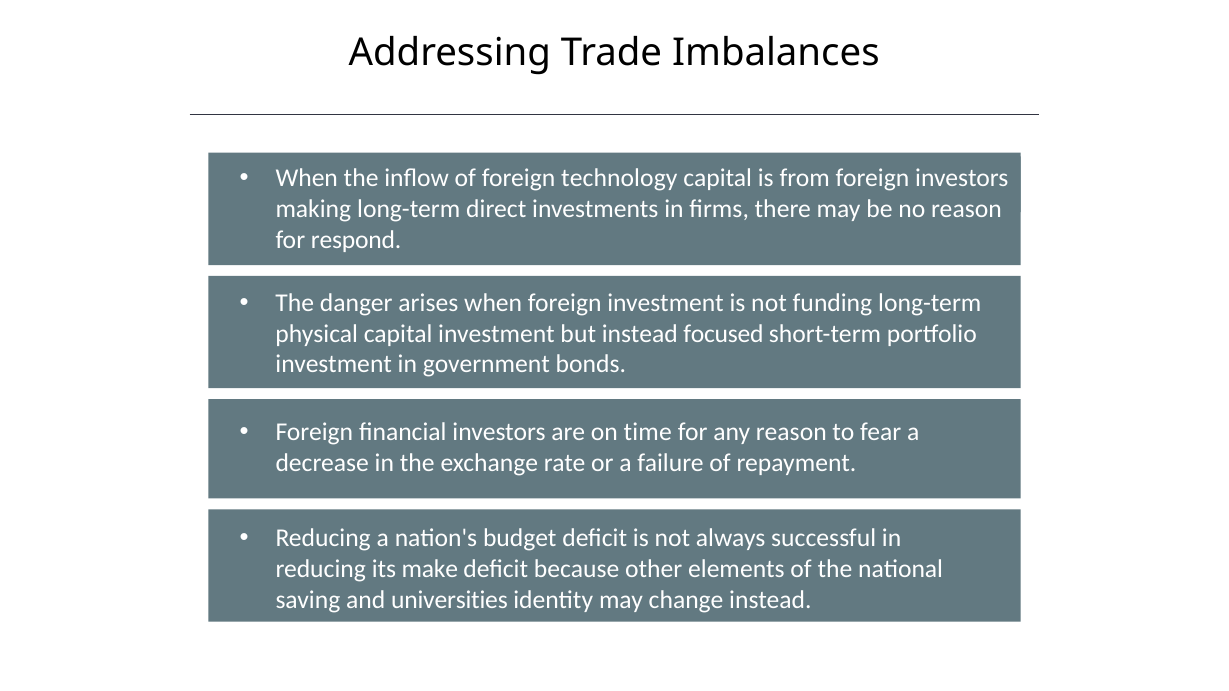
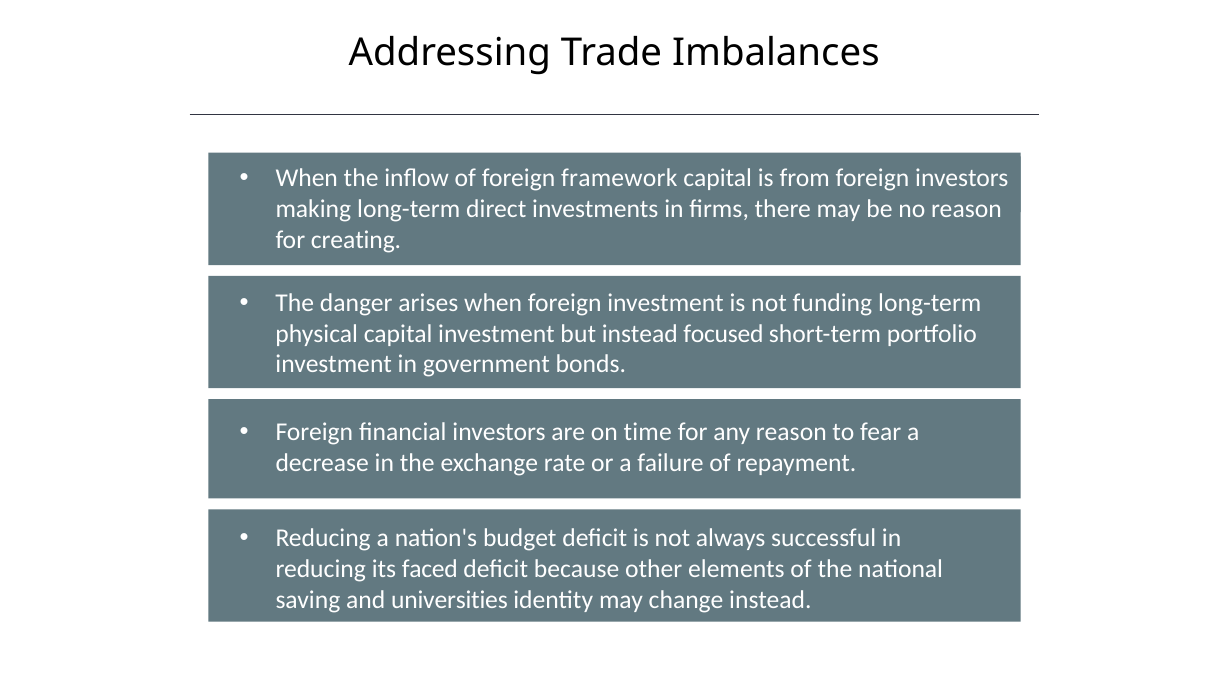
technology: technology -> framework (619, 178)
respond: respond -> creating (356, 240)
make: make -> faced (430, 569)
